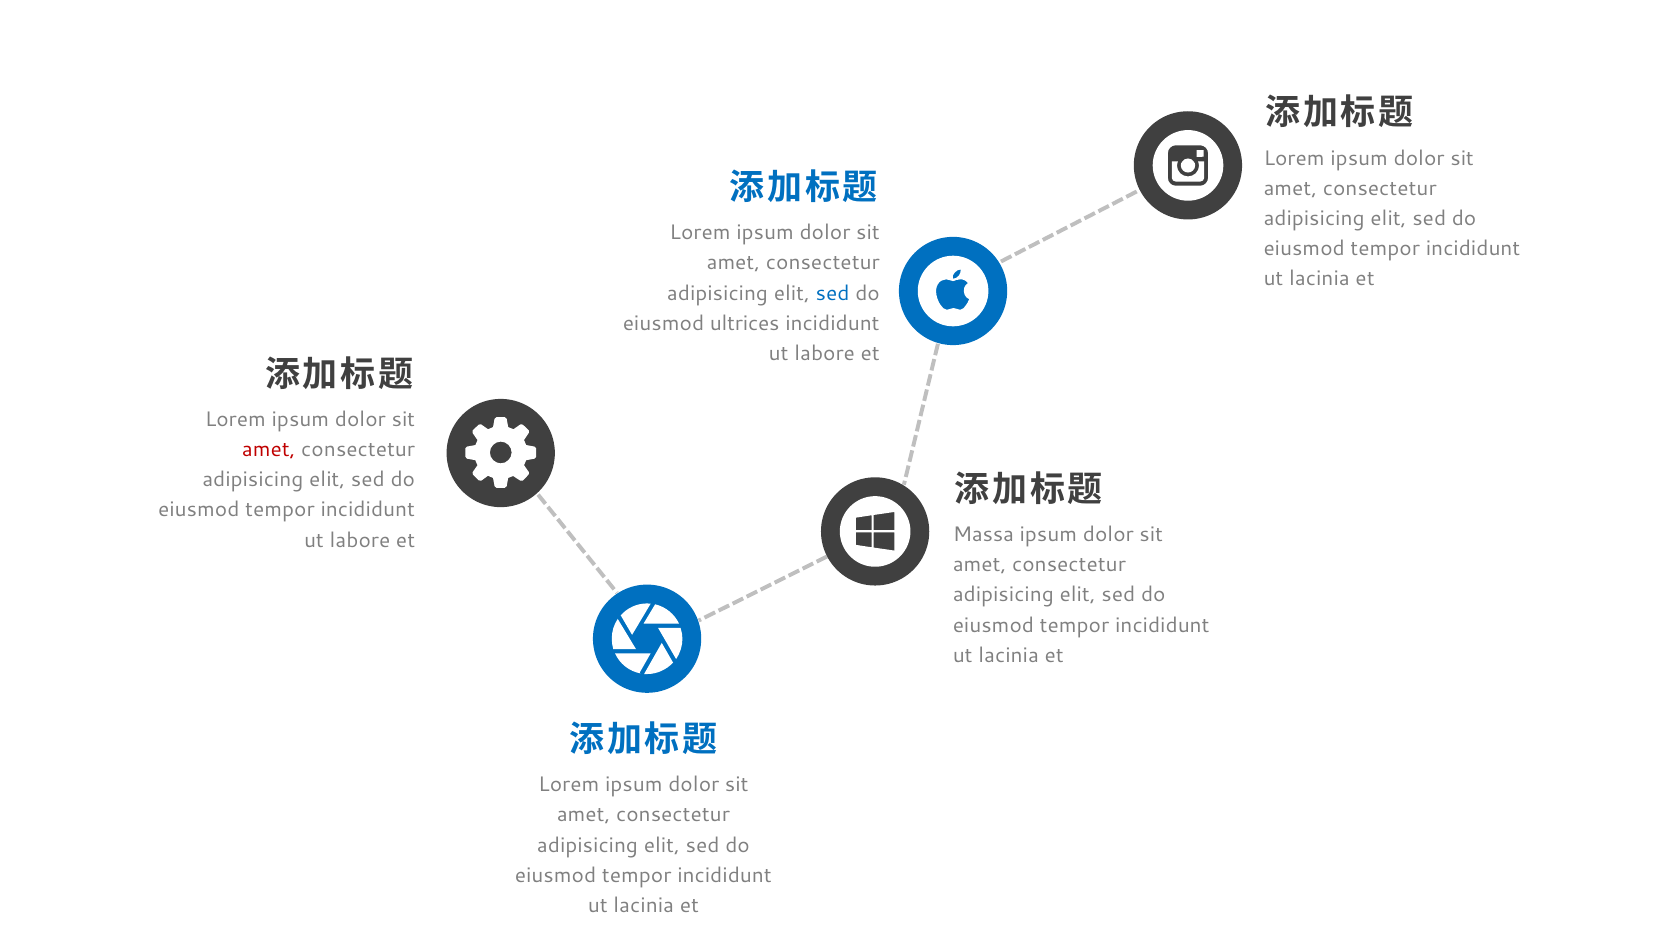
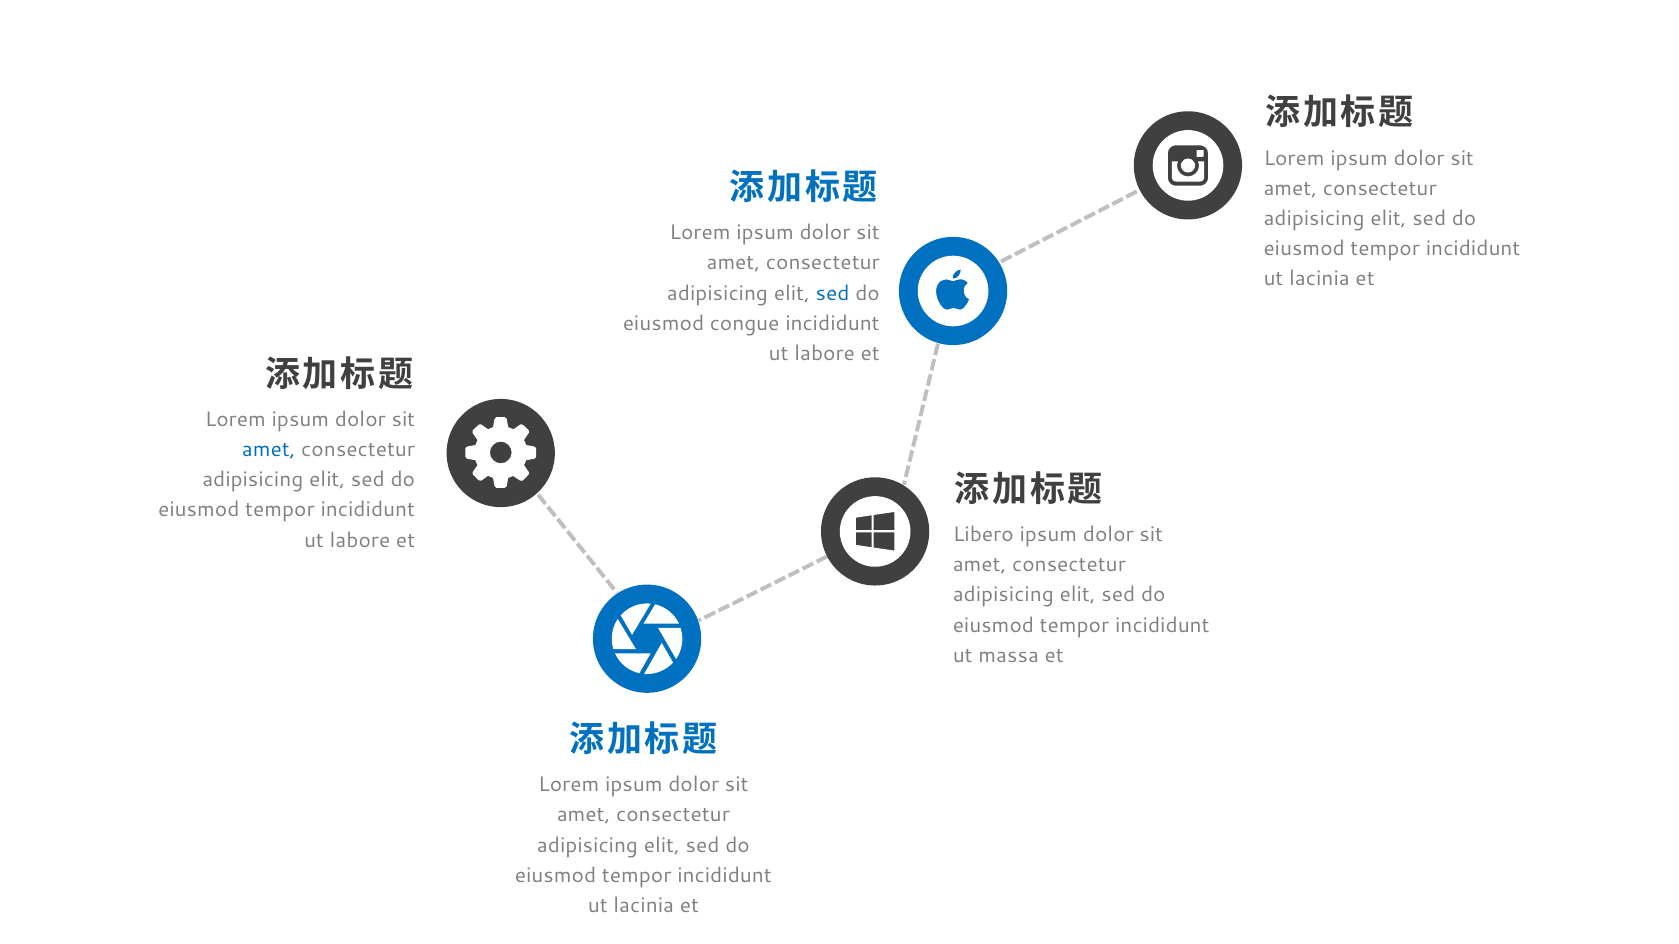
ultrices: ultrices -> congue (745, 323)
amet colour: red -> blue (269, 450)
Massa: Massa -> Libero (983, 535)
lacinia: lacinia -> massa (1009, 656)
